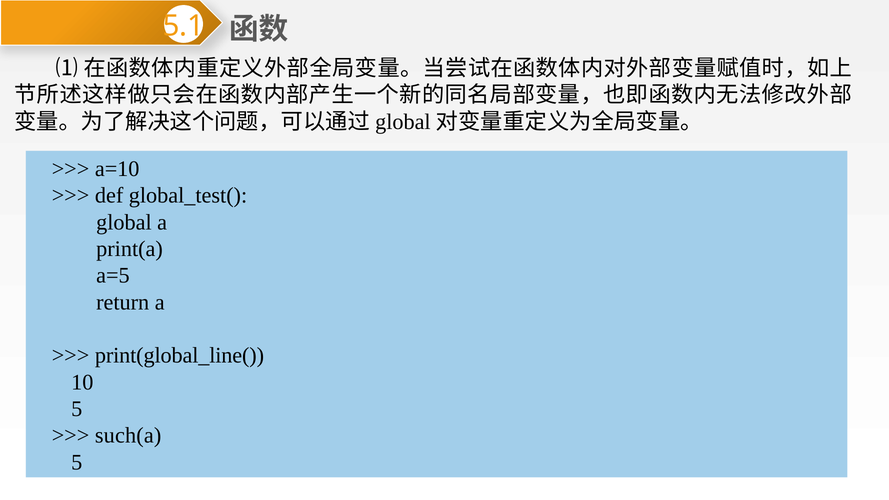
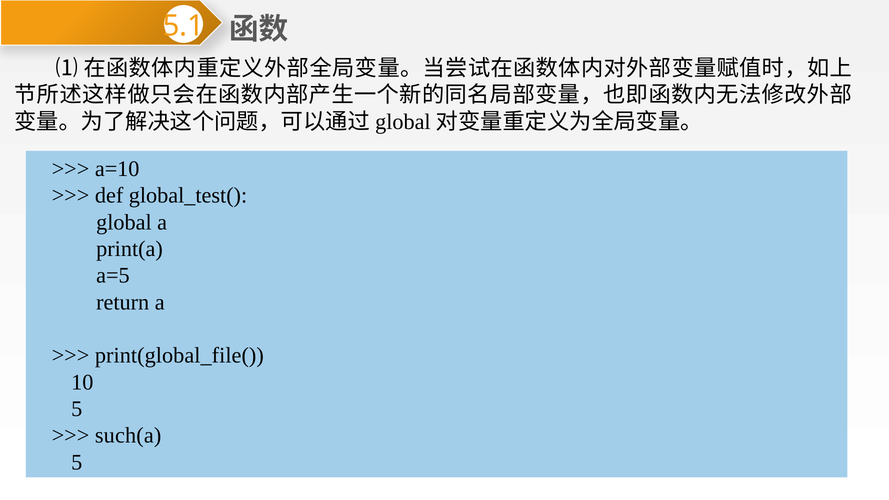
print(global_line(: print(global_line( -> print(global_file( (179, 356)
